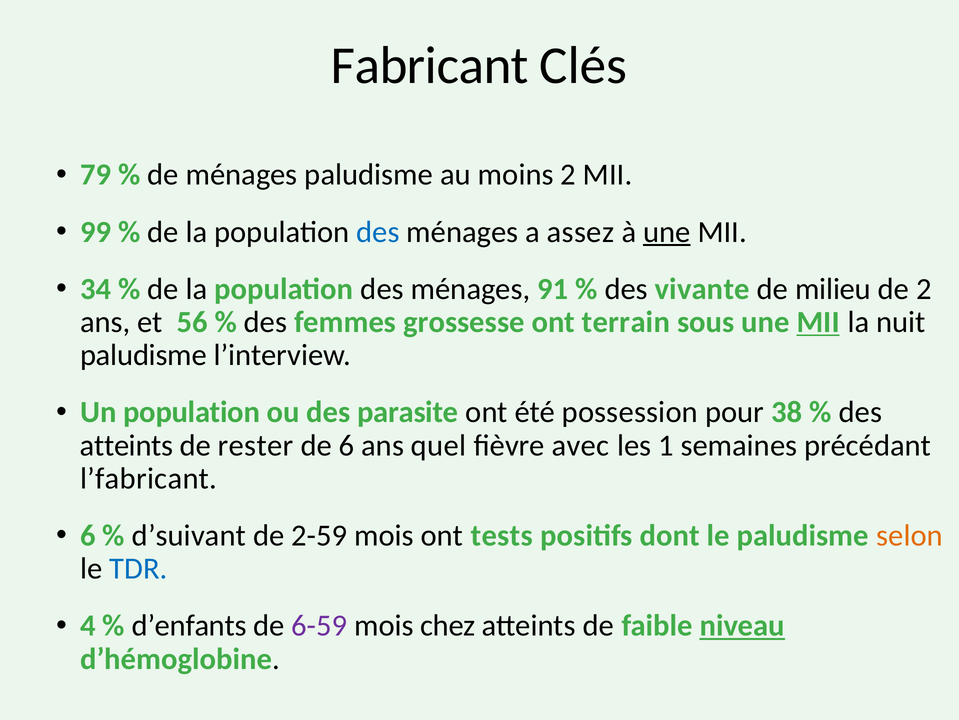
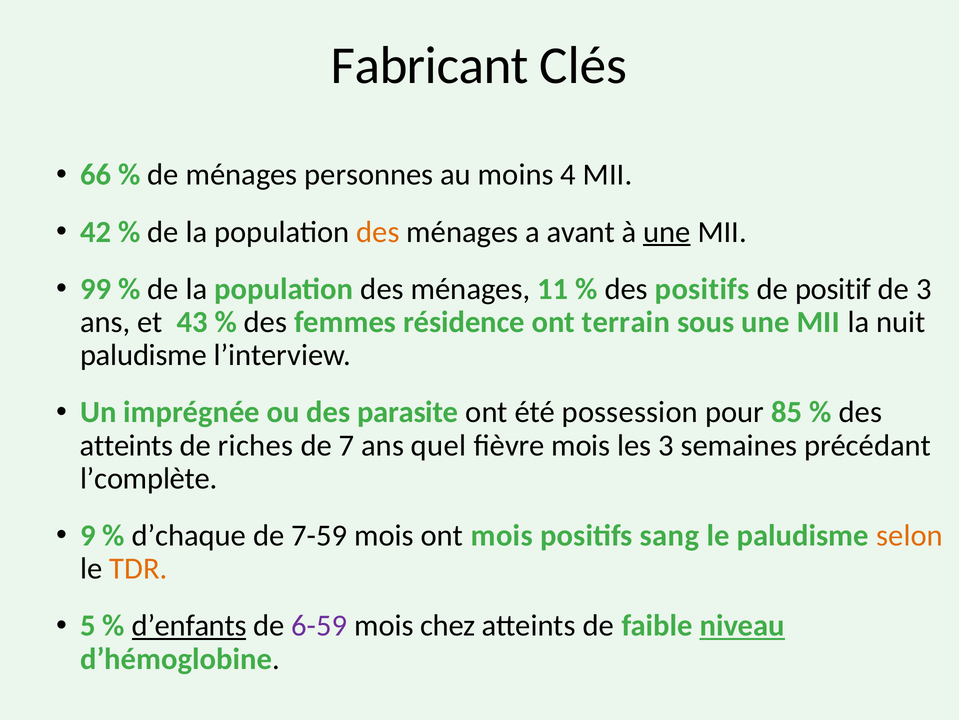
79: 79 -> 66 (96, 175)
ménages paludisme: paludisme -> personnes (369, 175)
moins 2: 2 -> 4 (568, 175)
99: 99 -> 42 (96, 232)
des colour: blue -> orange (378, 232)
assez: assez -> avant (581, 232)
34: 34 -> 99 (96, 289)
91: 91 -> 11 (553, 289)
des vivante: vivante -> positifs (702, 289)
milieu: milieu -> positif (833, 289)
de 2: 2 -> 3 (924, 289)
56: 56 -> 43 (192, 322)
grossesse: grossesse -> résidence (464, 322)
MII underline: present -> none (818, 322)
Un population: population -> imprégnée (192, 412)
38: 38 -> 85 (787, 412)
rester: rester -> riches (256, 445)
de 6: 6 -> 7 (347, 445)
fièvre avec: avec -> mois (581, 445)
les 1: 1 -> 3 (666, 445)
l’fabricant: l’fabricant -> l’complète (149, 478)
6: 6 -> 9 (88, 535)
d’suivant: d’suivant -> d’chaque (189, 535)
2-59: 2-59 -> 7-59 (319, 535)
ont tests: tests -> mois (502, 535)
dont: dont -> sang (670, 535)
TDR colour: blue -> orange (138, 568)
4: 4 -> 5 (88, 625)
d’enfants underline: none -> present (189, 625)
